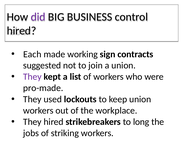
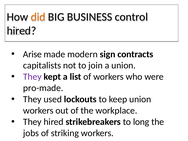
did colour: purple -> orange (38, 17)
Each: Each -> Arise (32, 54)
working: working -> modern (83, 54)
suggested: suggested -> capitalists (42, 65)
